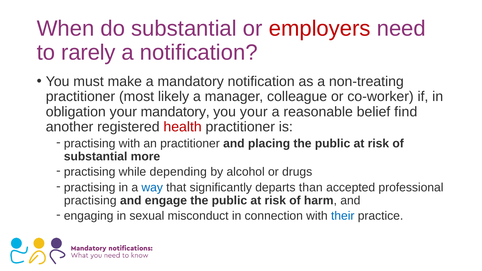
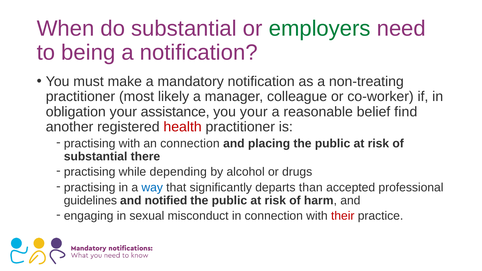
employers colour: red -> green (320, 29)
rarely: rarely -> being (88, 52)
your mandatory: mandatory -> assistance (175, 112)
an practitioner: practitioner -> connection (190, 144)
more: more -> there (145, 157)
practising: practising -> guidelines (90, 201)
engage: engage -> notified (166, 201)
their colour: blue -> red (343, 216)
